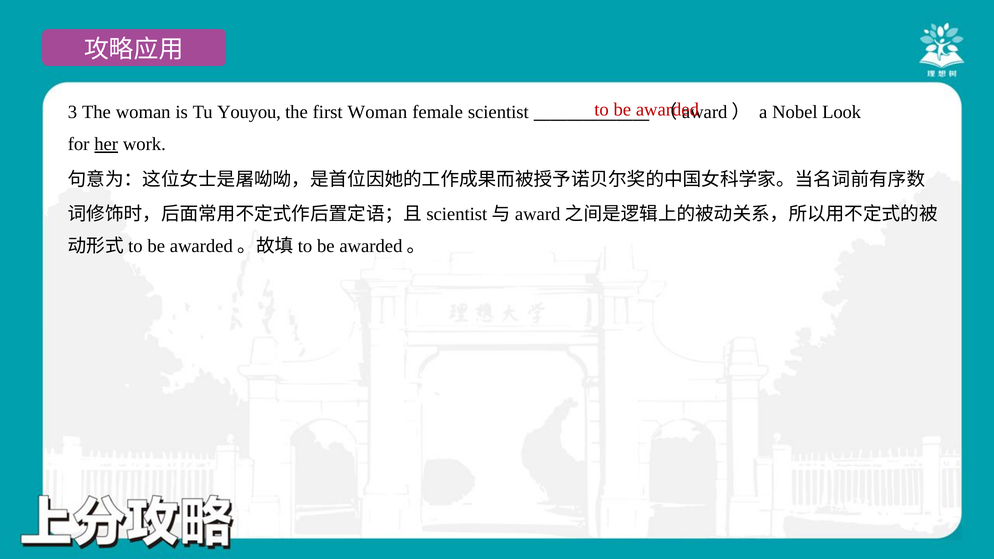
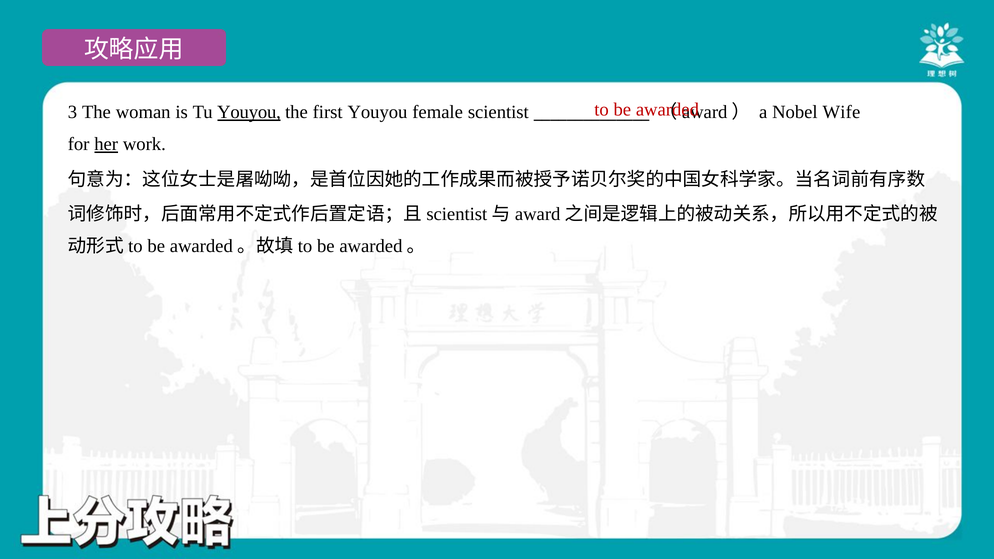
Youyou underline: none -> present (249, 112)
first Woman: Woman -> Youyou (377, 112)
Look: Look -> Wife (841, 112)
